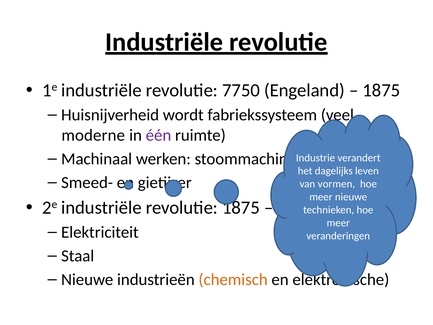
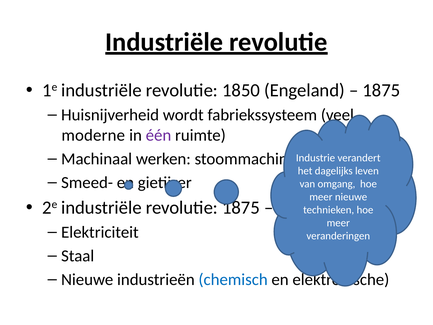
7750: 7750 -> 1850 (241, 90)
vormen: vormen -> omgang (336, 184)
chemisch colour: orange -> blue (233, 279)
